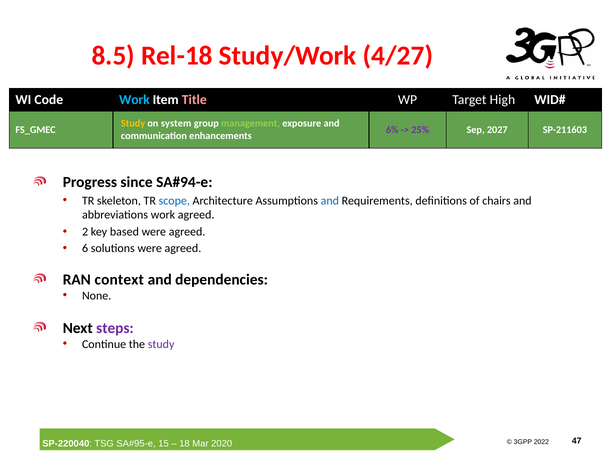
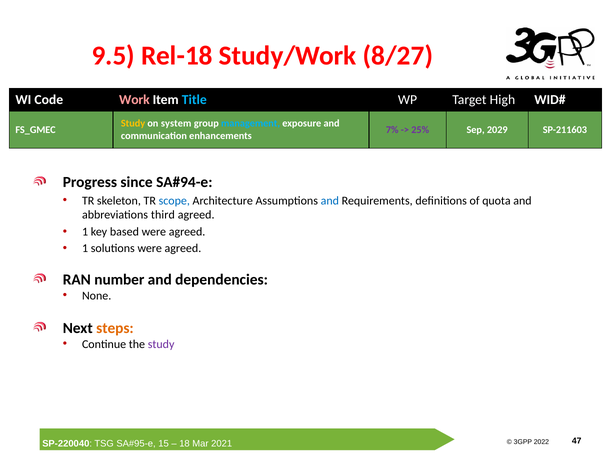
8.5: 8.5 -> 9.5 (113, 56)
4/27: 4/27 -> 8/27 (398, 56)
Work colour: light blue -> pink (134, 100)
Title colour: pink -> light blue (194, 100)
management colour: light green -> light blue (251, 124)
6%: 6% -> 7% (392, 130)
2027: 2027 -> 2029 (497, 130)
chairs: chairs -> quota (496, 201)
abbreviations work: work -> third (163, 215)
2: 2 -> 1 (85, 232)
6: 6 -> 1 (85, 249)
context: context -> number (119, 280)
steps colour: purple -> orange (115, 328)
2020: 2020 -> 2021 (222, 444)
